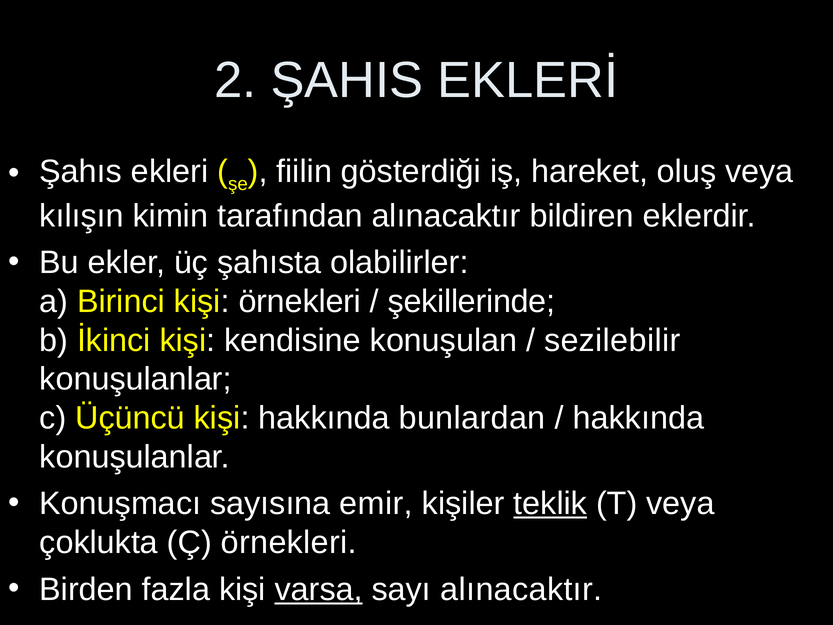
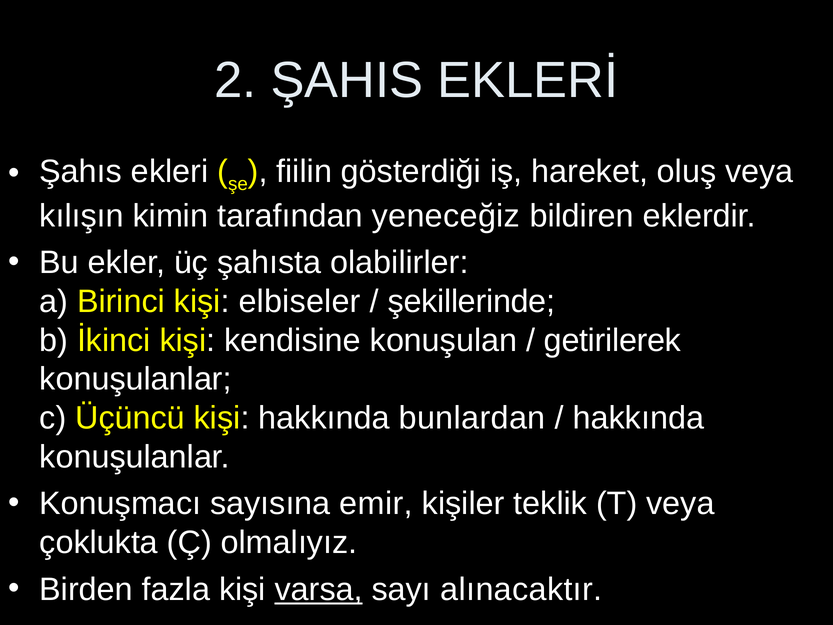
tarafından alınacaktır: alınacaktır -> yeneceğiz (446, 216)
kişi örnekleri: örnekleri -> elbiseler (300, 301)
sezilebilir: sezilebilir -> getirilerek (613, 340)
teklik underline: present -> none (550, 504)
Ç örnekleri: örnekleri -> olmalıyız (289, 542)
